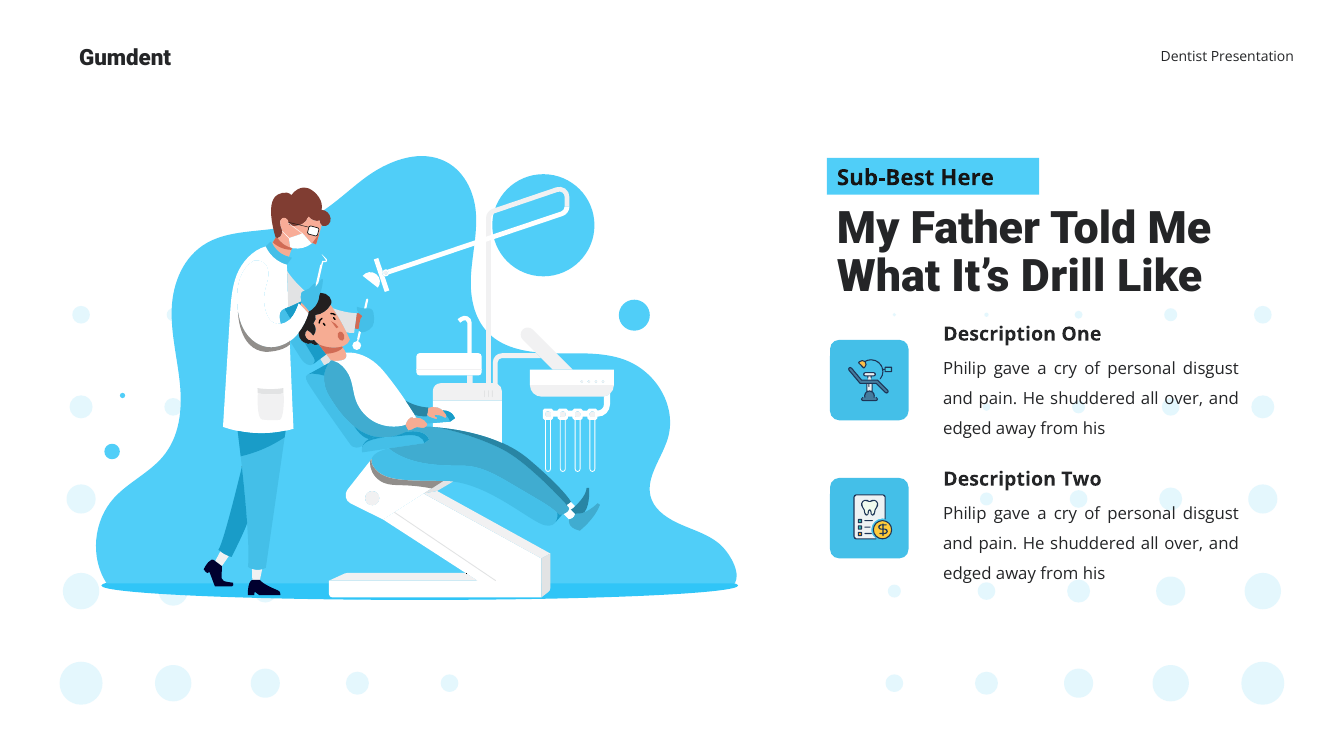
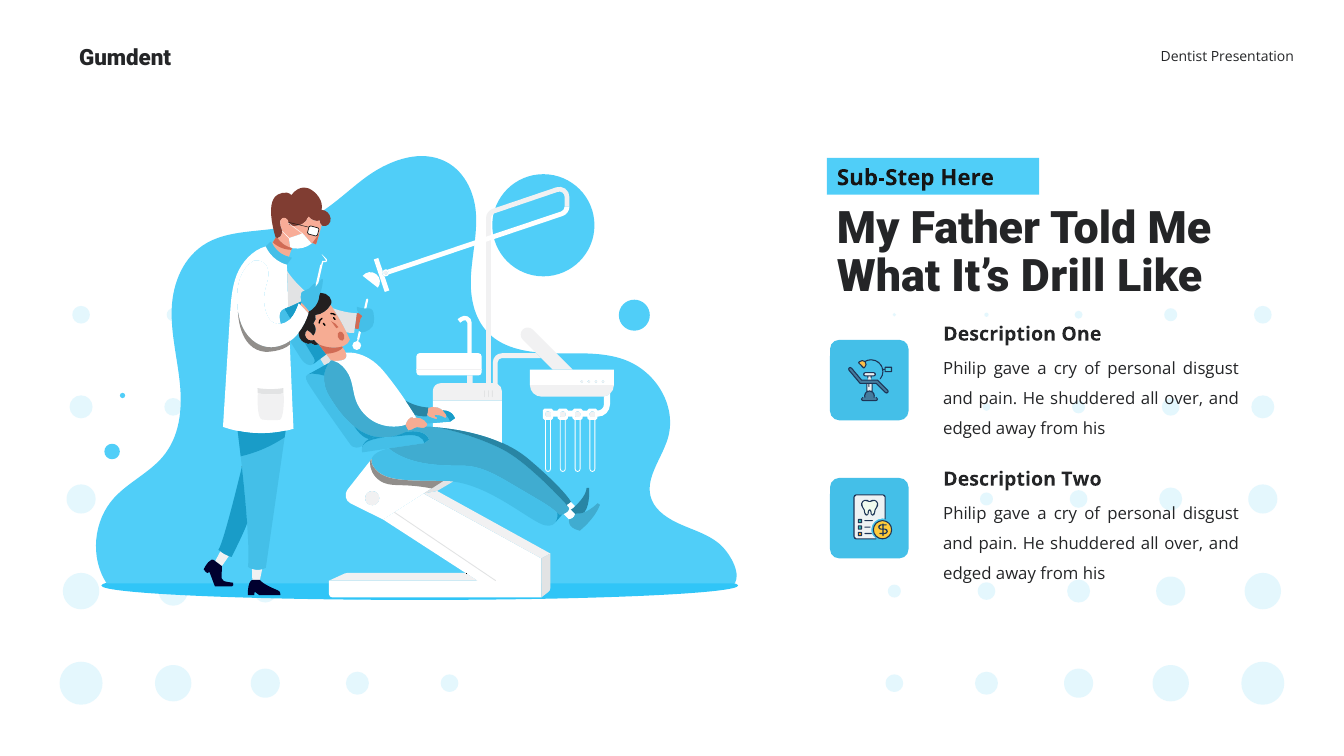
Sub-Best: Sub-Best -> Sub-Step (886, 178)
